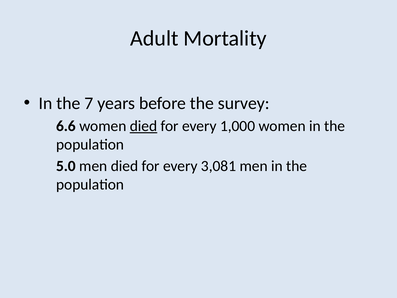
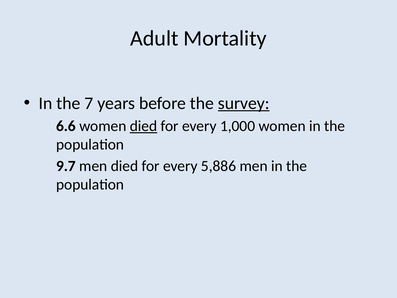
survey underline: none -> present (244, 103)
5.0: 5.0 -> 9.7 (66, 166)
3,081: 3,081 -> 5,886 (219, 166)
